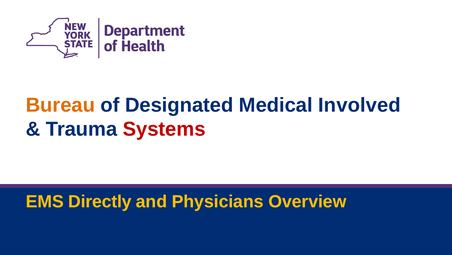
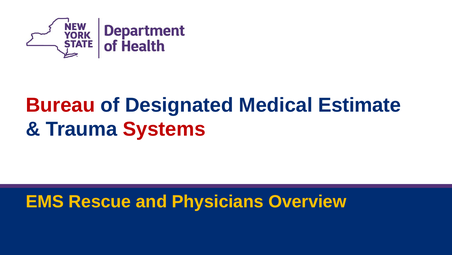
Bureau colour: orange -> red (60, 105)
Involved: Involved -> Estimate (360, 105)
Directly: Directly -> Rescue (100, 201)
